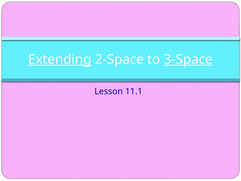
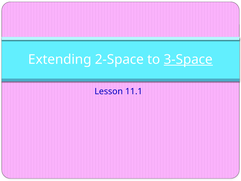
Extending underline: present -> none (60, 59)
